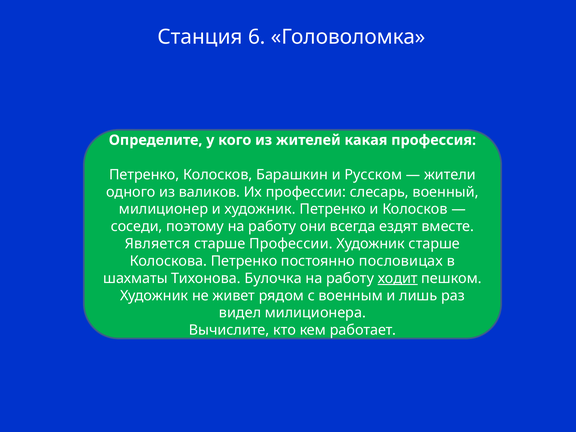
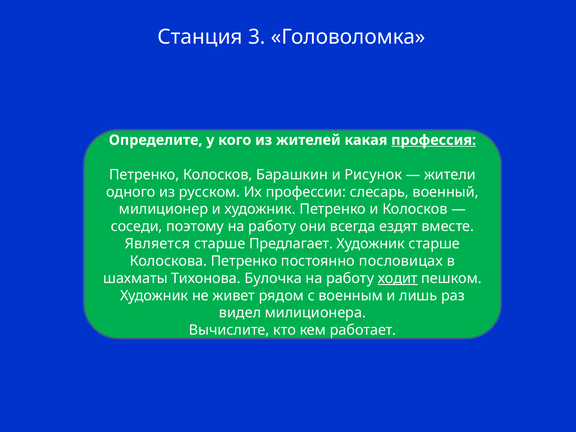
6: 6 -> 3 (257, 37)
профессия underline: none -> present (434, 140)
Русском: Русском -> Рисунок (373, 175)
валиков: валиков -> русском (210, 192)
старше Профессии: Профессии -> Предлагает (291, 244)
